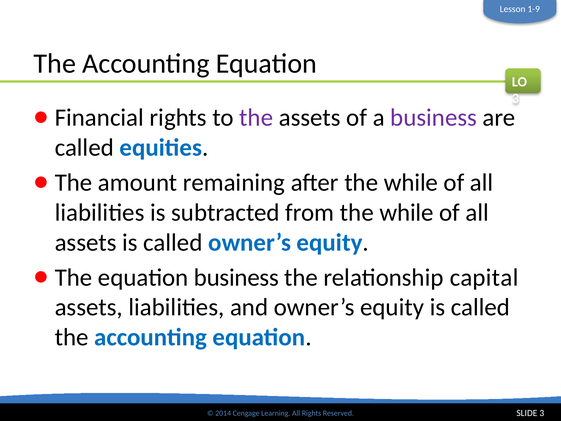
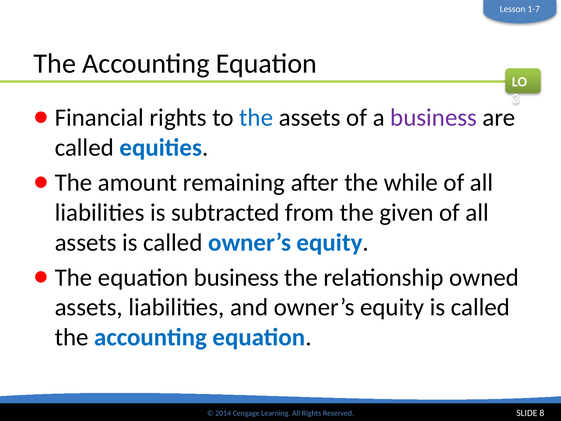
1-9: 1-9 -> 1-7 (534, 9)
the colour: purple -> blue (256, 118)
from the while: while -> given (406, 212)
capital: capital -> owned (484, 277)
SLIDE 3: 3 -> 8 (542, 413)
